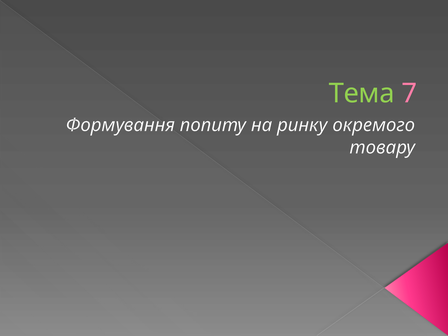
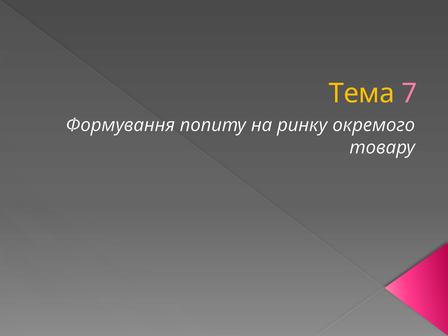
Тема colour: light green -> yellow (362, 93)
